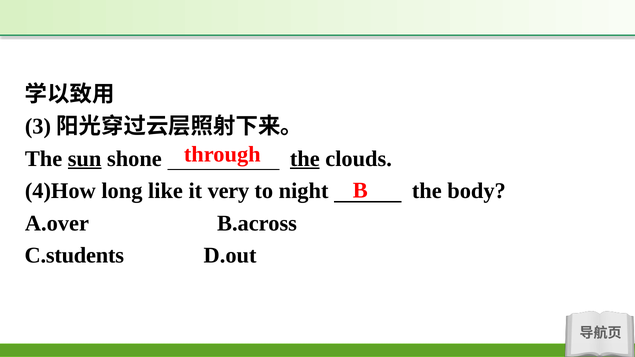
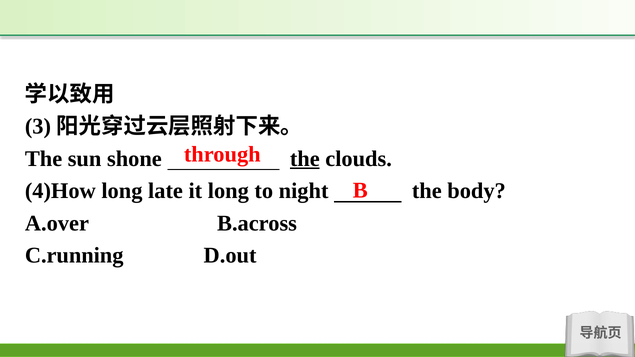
sun underline: present -> none (85, 159)
like: like -> late (165, 191)
it very: very -> long (228, 191)
C.students: C.students -> C.running (74, 256)
